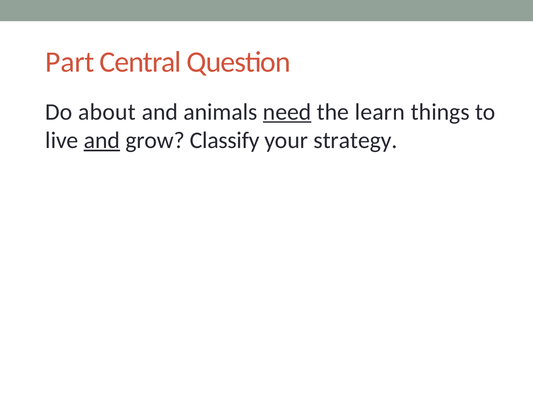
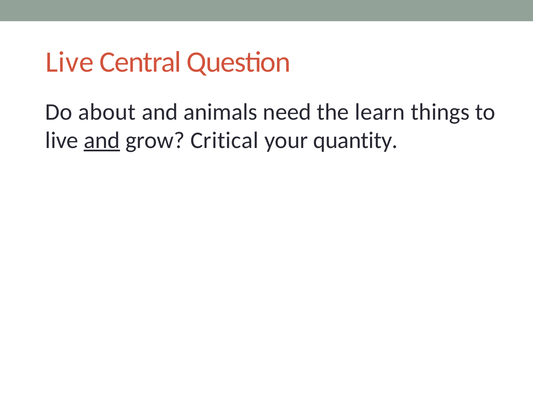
Part: Part -> Live (70, 62)
need underline: present -> none (287, 112)
Classify: Classify -> Critical (224, 140)
strategy: strategy -> quantity (356, 140)
